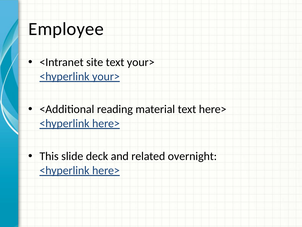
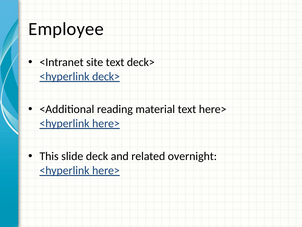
text your>: your> -> deck> (141, 62)
<hyperlink your>: your> -> deck> (106, 76)
